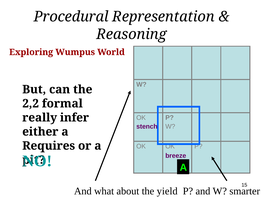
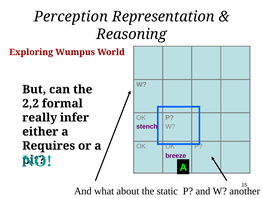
Procedural: Procedural -> Perception (71, 17)
yield: yield -> static (167, 190)
smarter: smarter -> another (245, 190)
